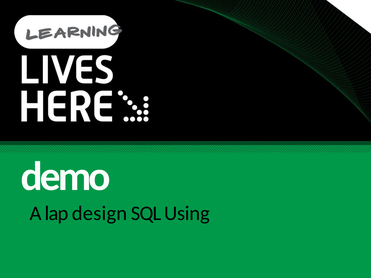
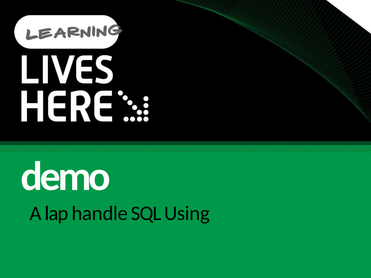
design: design -> handle (100, 214)
